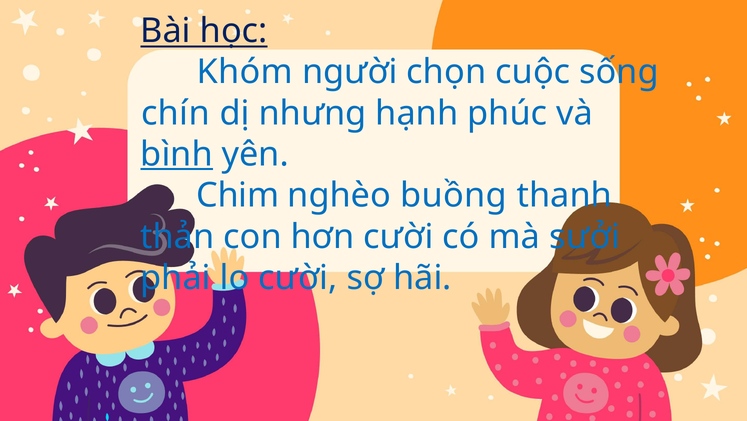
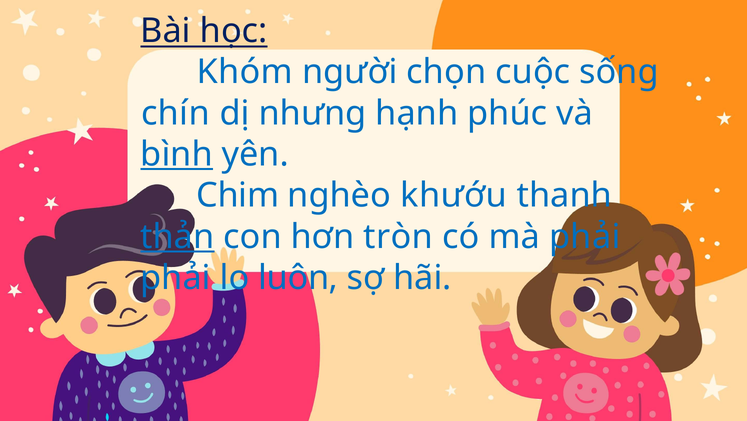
buồng: buồng -> khướu (454, 196)
thản underline: none -> present (177, 237)
hơn cười: cười -> tròn (398, 237)
mà sưởi: sưởi -> phải (585, 237)
lo cười: cười -> luôn (298, 278)
